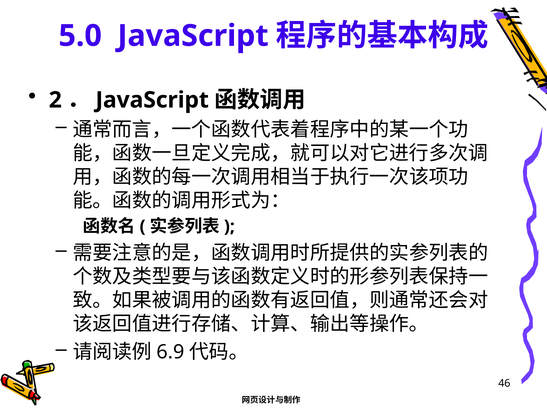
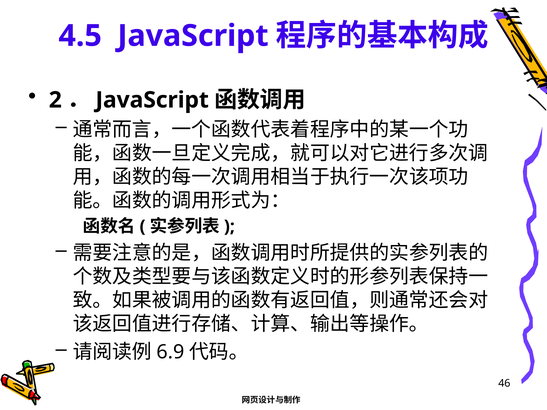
5.0: 5.0 -> 4.5 (80, 36)
